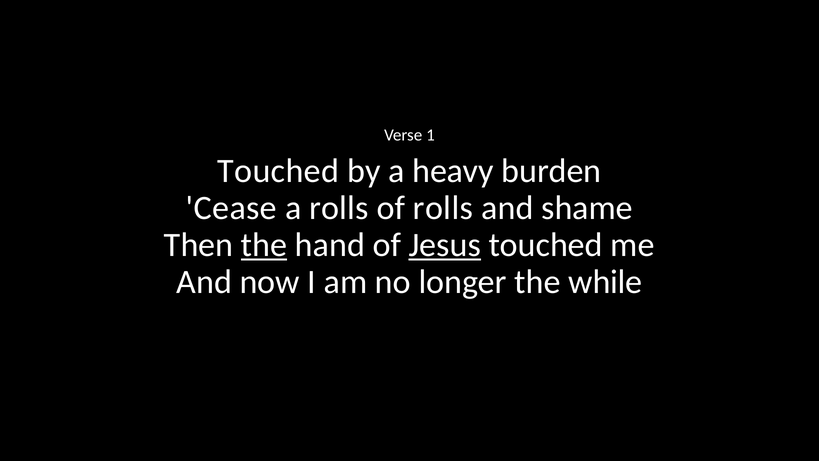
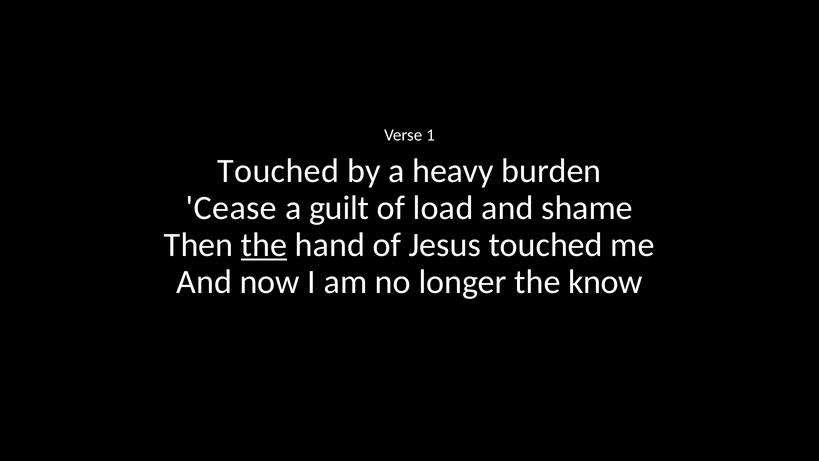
a rolls: rolls -> guilt (339, 208)
of rolls: rolls -> load (443, 208)
Jesus underline: present -> none (445, 245)
while: while -> know (605, 282)
